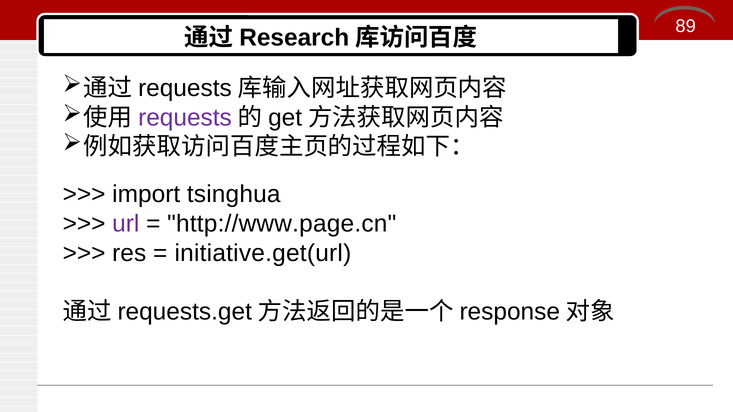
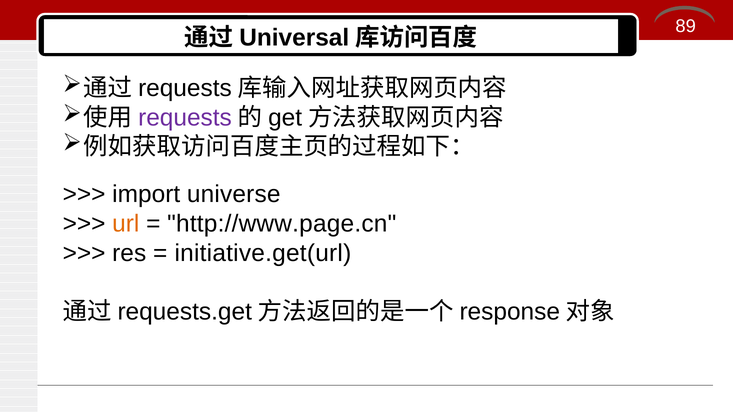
Research: Research -> Universal (294, 38)
tsinghua: tsinghua -> universe (234, 195)
url colour: purple -> orange (126, 224)
